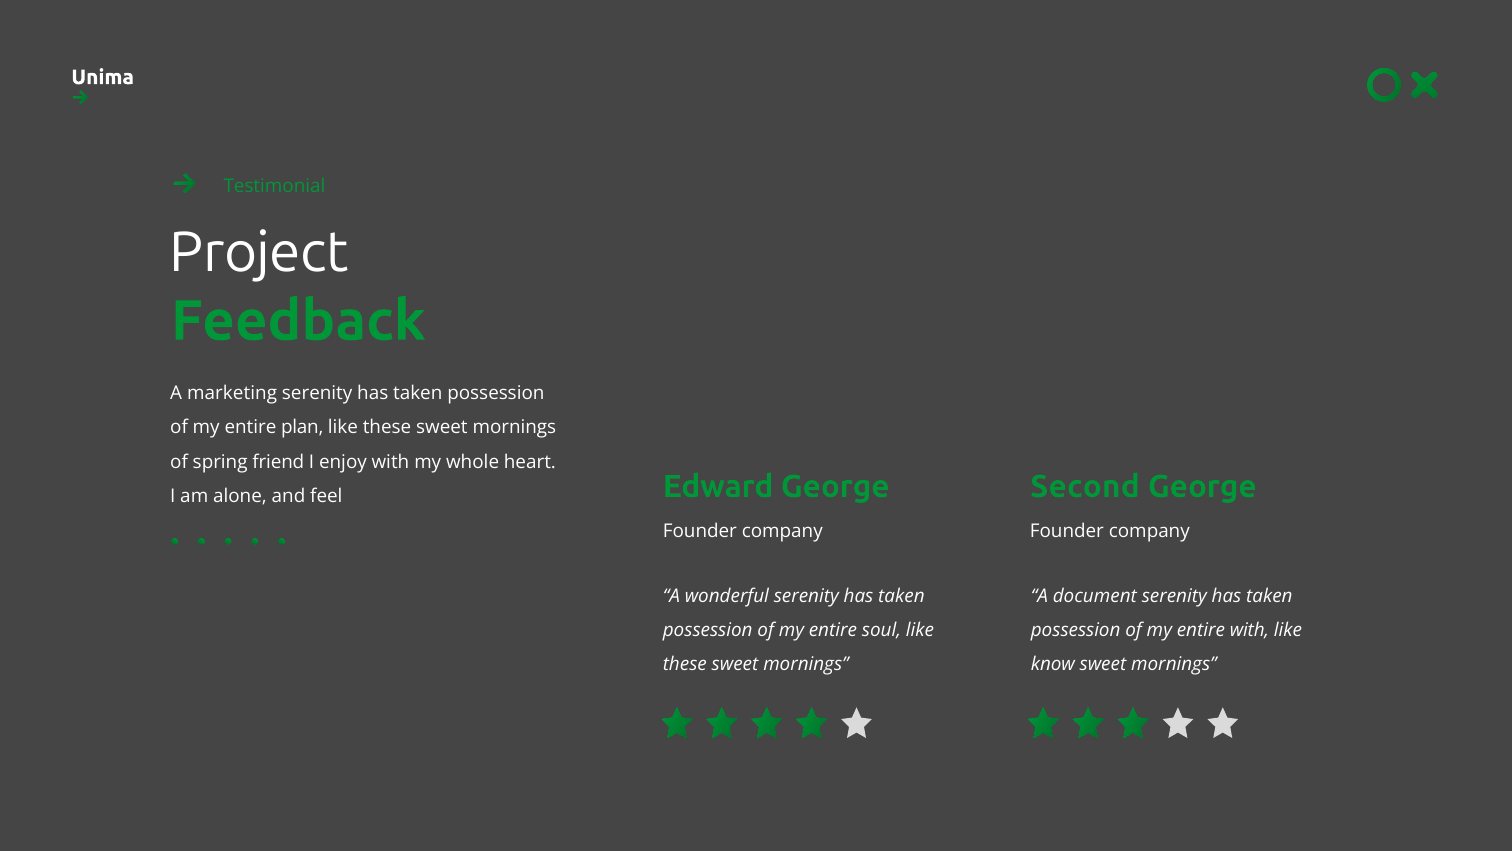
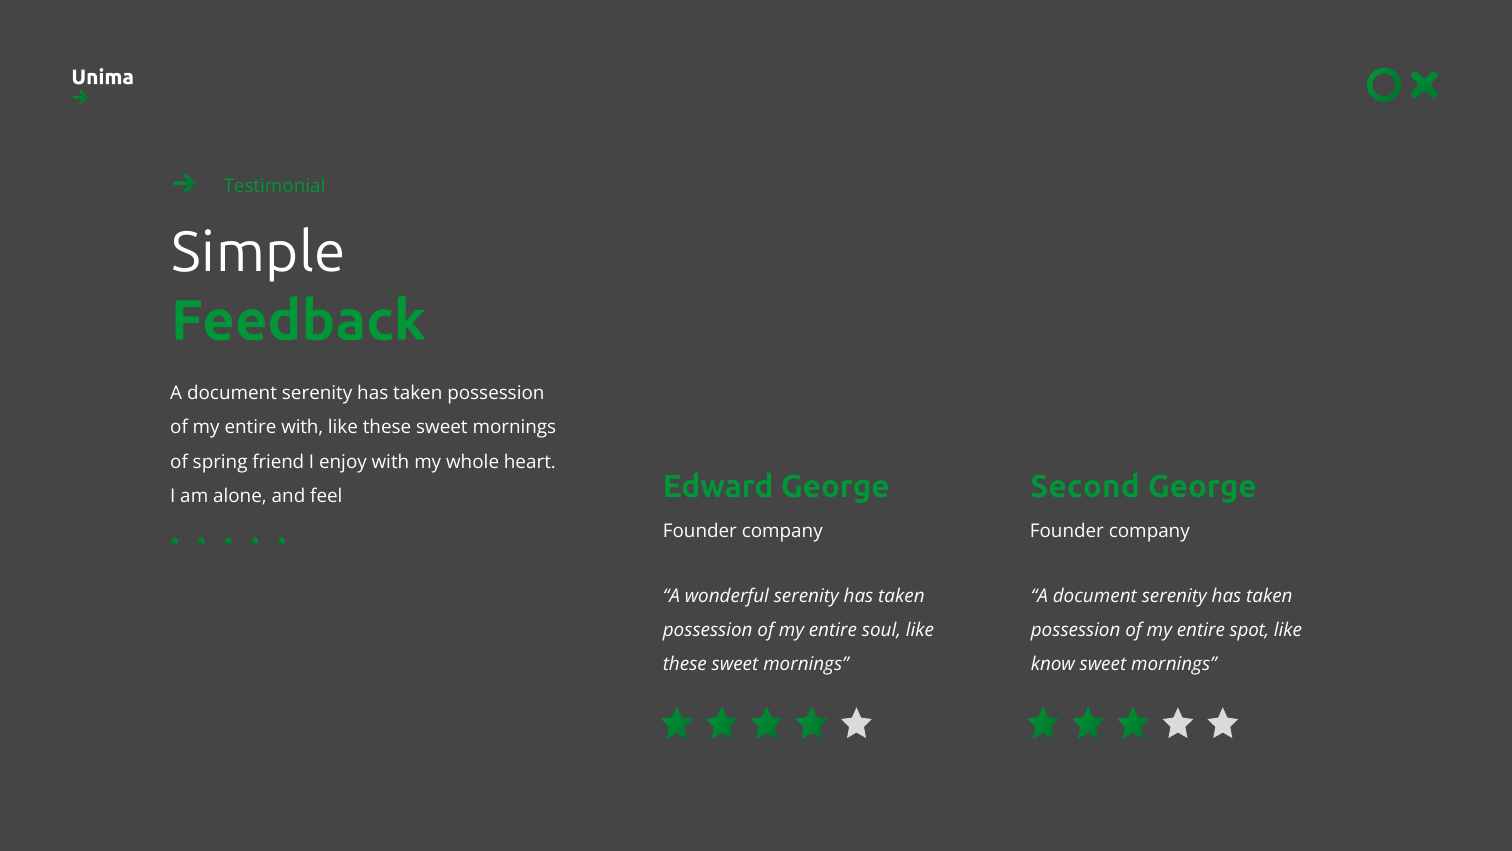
Project: Project -> Simple (259, 253)
marketing: marketing -> document (232, 393)
entire plan: plan -> with (302, 427)
entire with: with -> spot (1249, 630)
